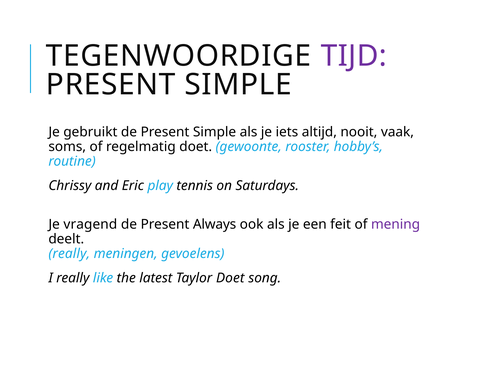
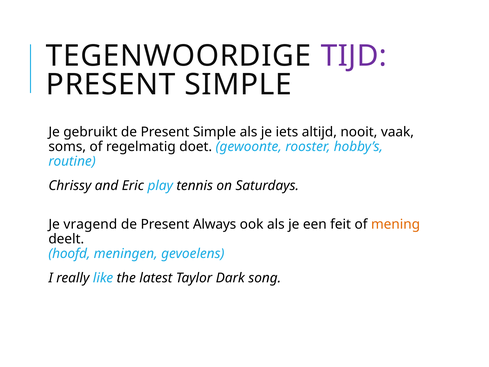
mening colour: purple -> orange (396, 224)
really: really -> hoofd (69, 254)
Taylor Doet: Doet -> Dark (230, 278)
